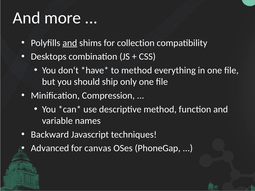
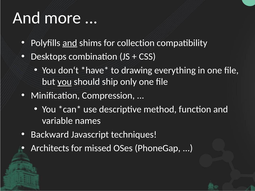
to method: method -> drawing (137, 70)
you underline: none -> present (65, 82)
Advanced: Advanced -> Architects (50, 148)
canvas: canvas -> missed (98, 148)
